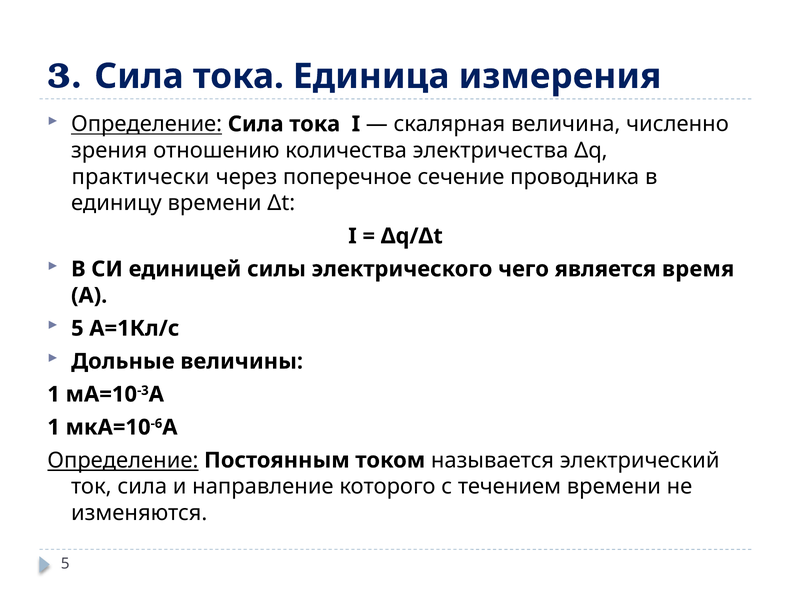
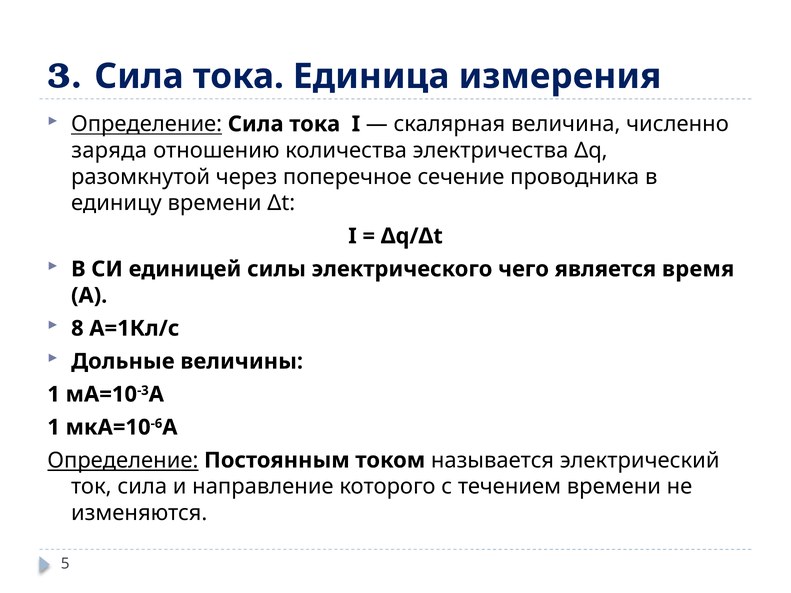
зрения: зрения -> заряда (109, 150)
практически: практически -> разомкнутой (141, 177)
5: 5 -> 8 (77, 329)
